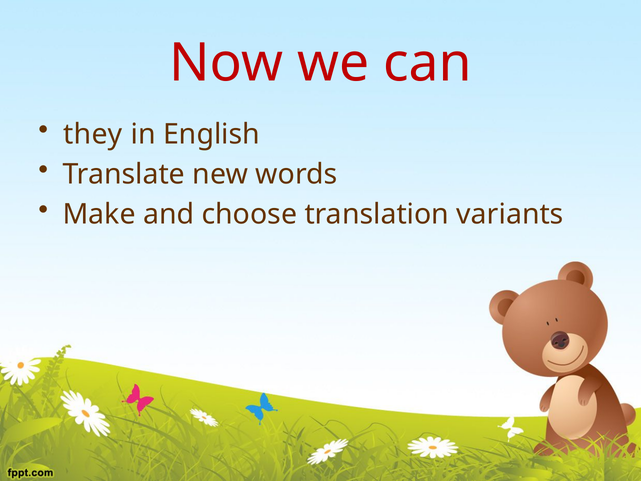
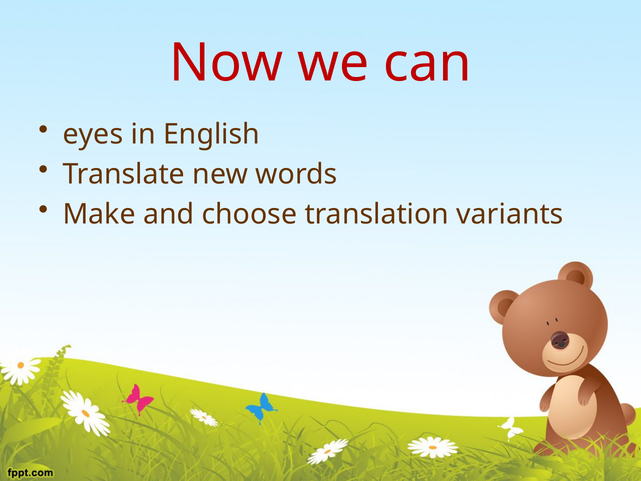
they: they -> eyes (93, 134)
